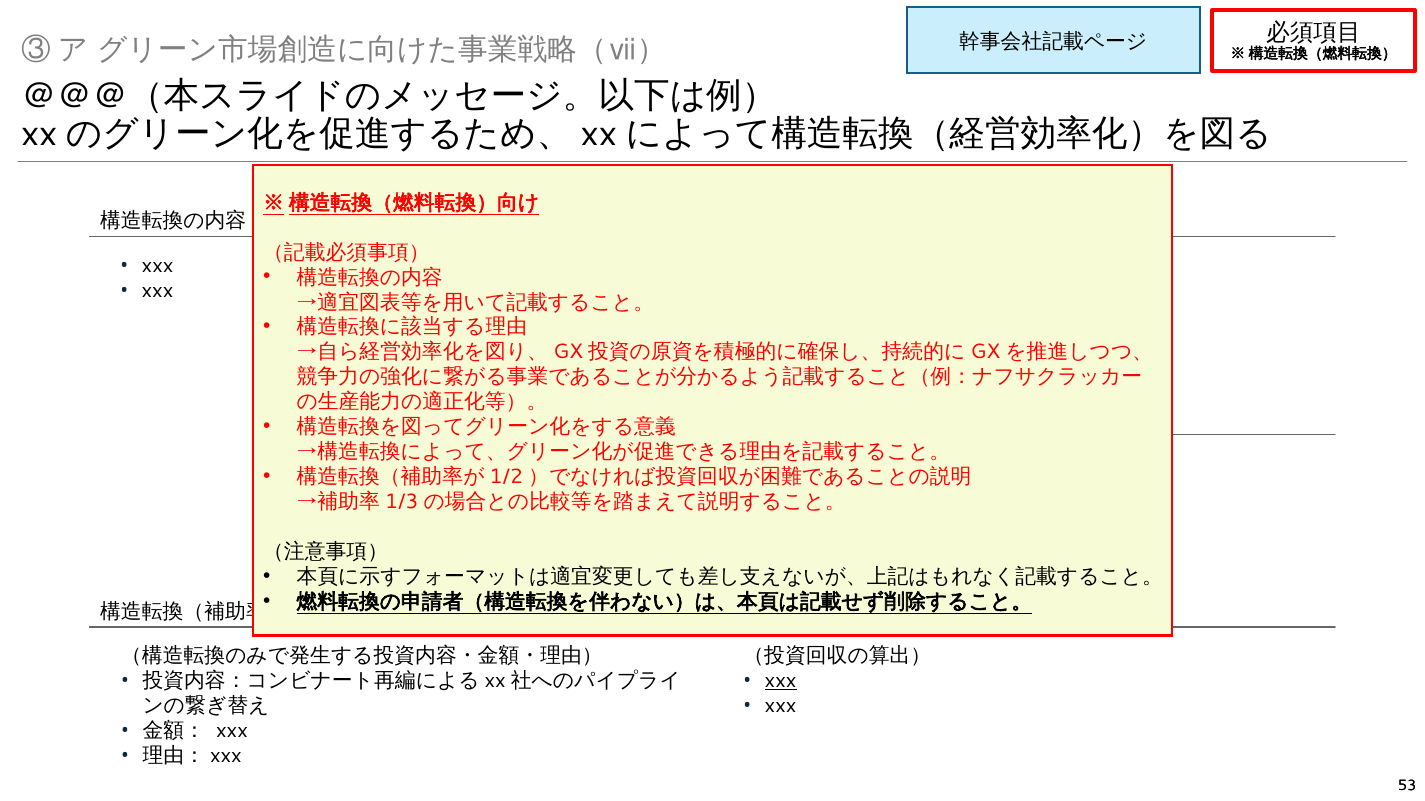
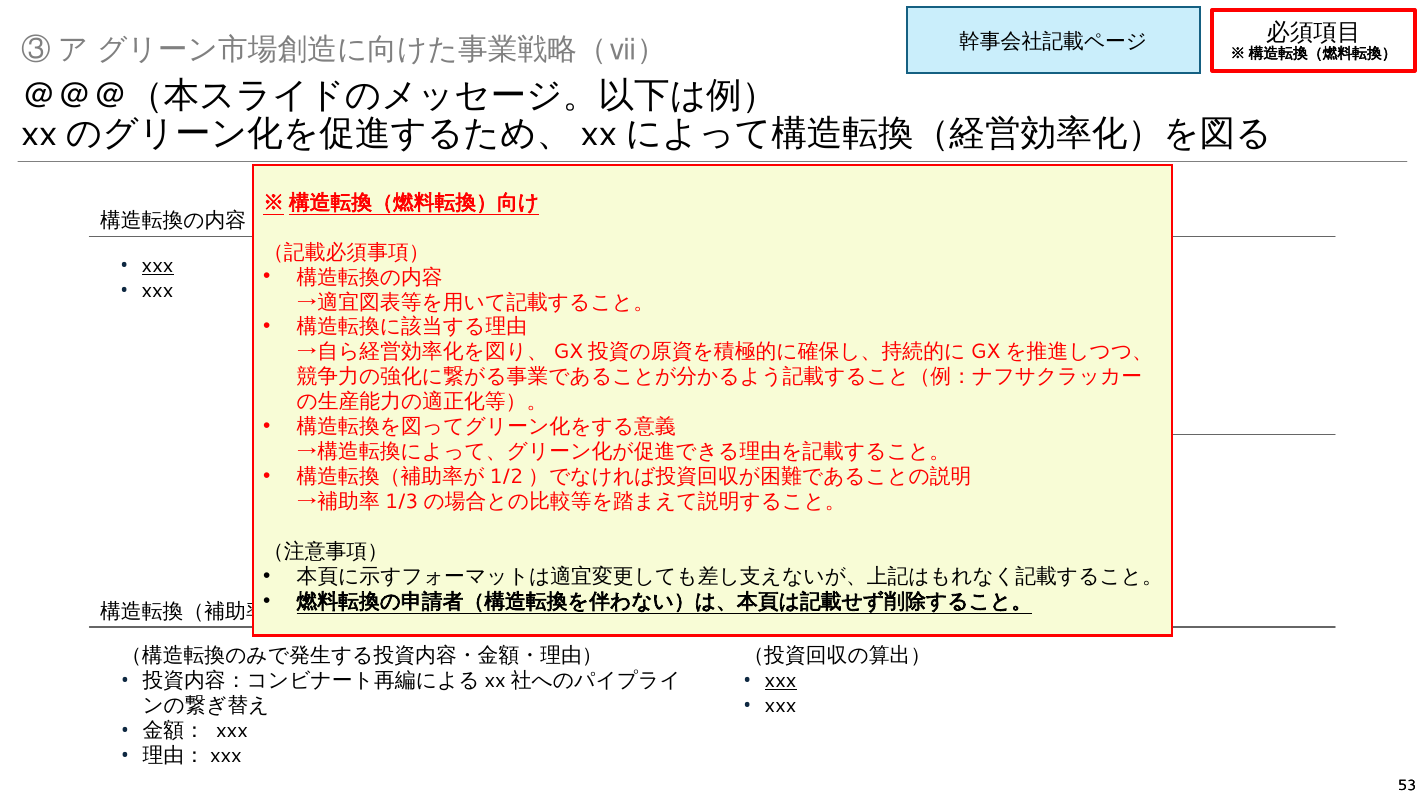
xxx underline: none -> present (158, 266)
